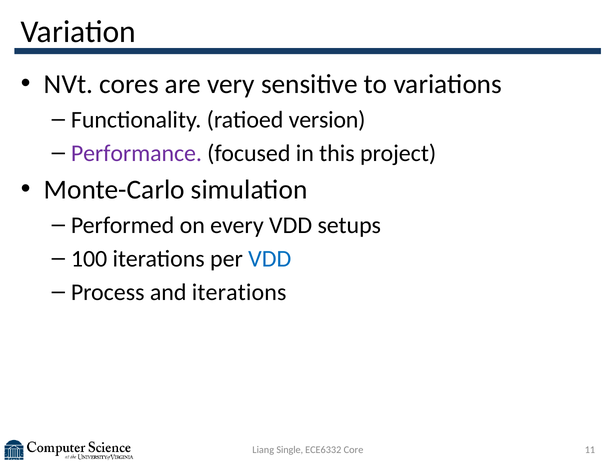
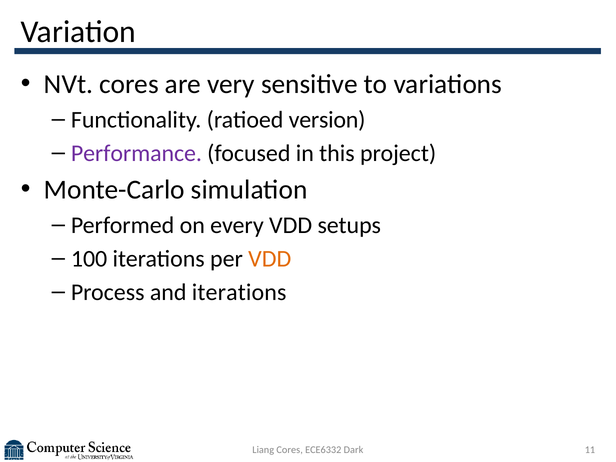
VDD colour: blue -> orange (270, 259)
Liang Single: Single -> Cores (290, 450)
Core: Core -> Dark (353, 450)
